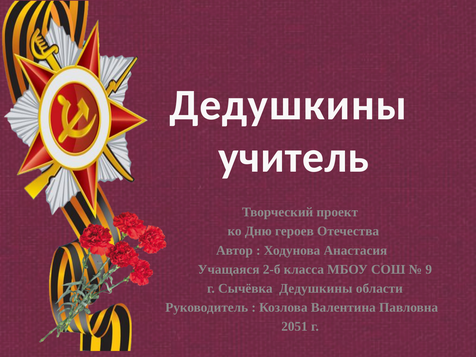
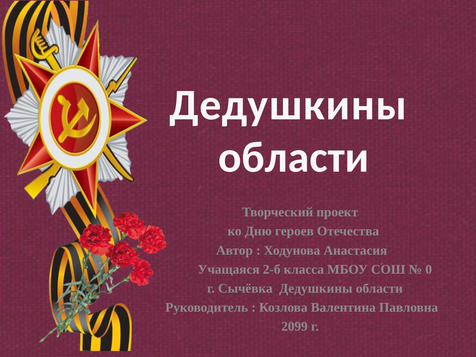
учитель: учитель -> области (294, 157)
9: 9 -> 0 (429, 269)
2051: 2051 -> 2099 (294, 326)
